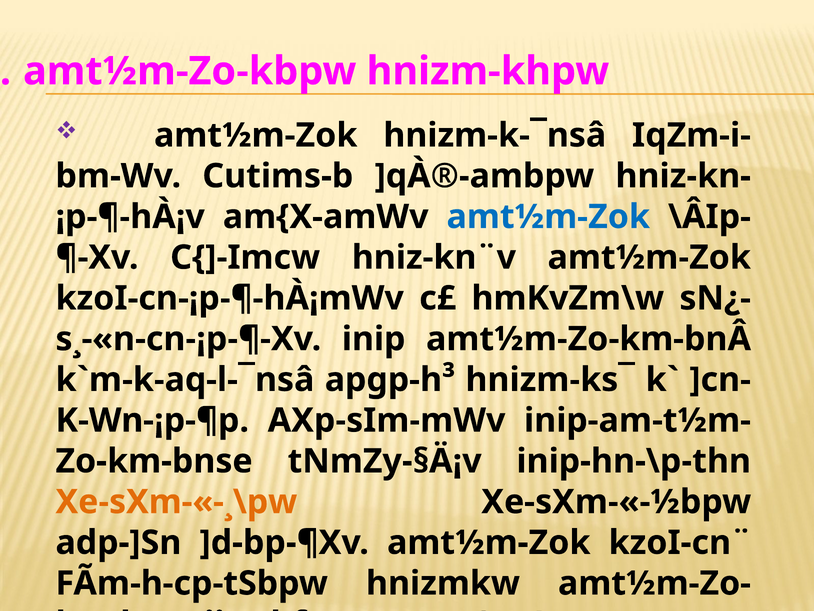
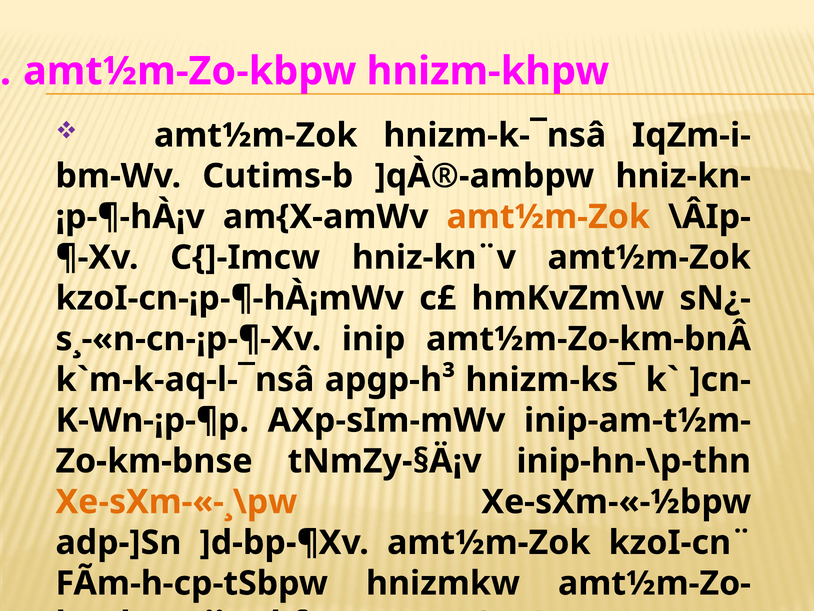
amt½m-Zok colour: blue -> orange (548, 217)
